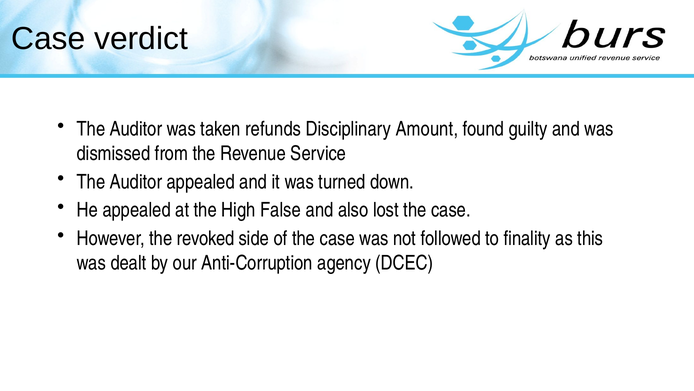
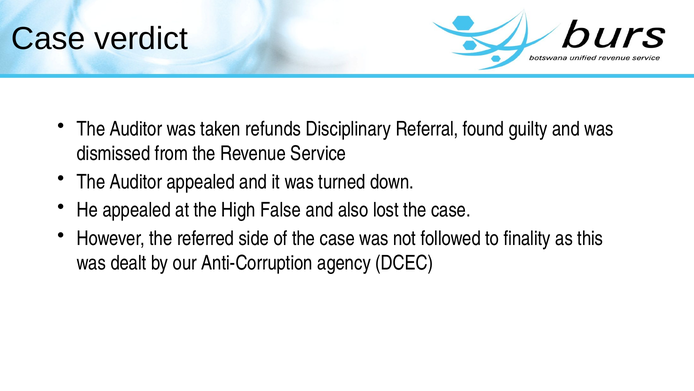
Amount: Amount -> Referral (427, 129)
revoked: revoked -> referred (206, 238)
